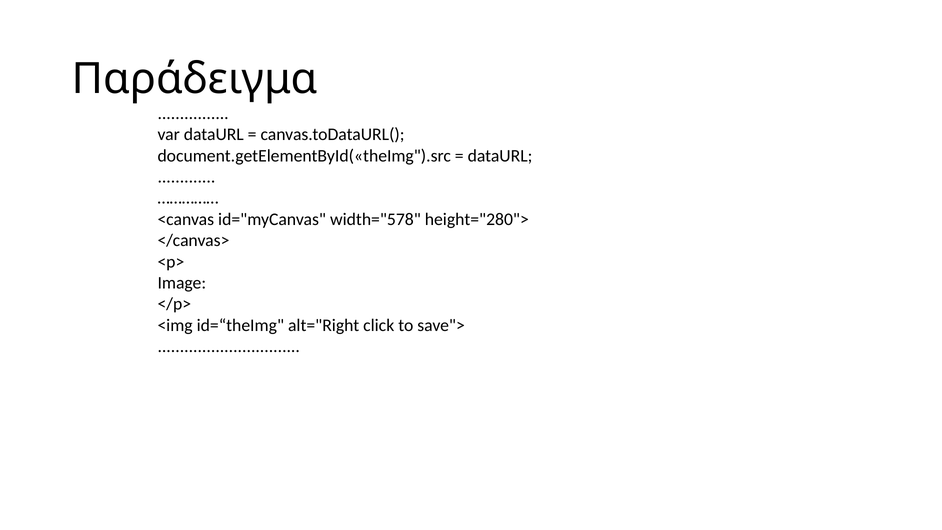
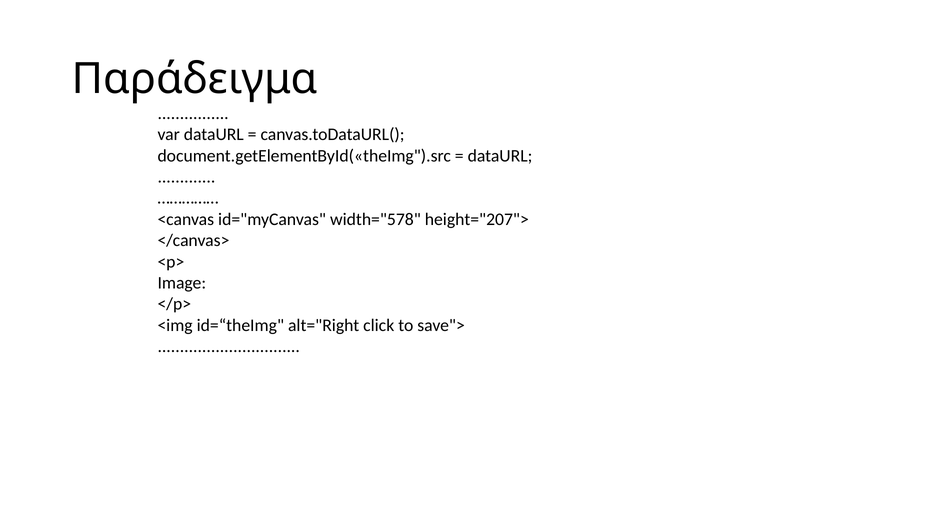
height="280">: height="280"> -> height="207"> (477, 219)
